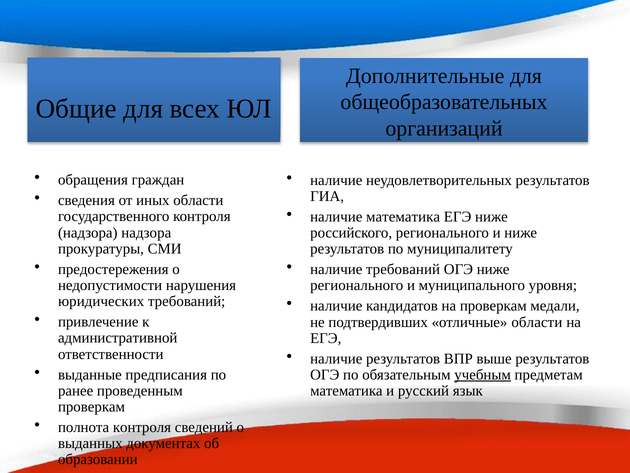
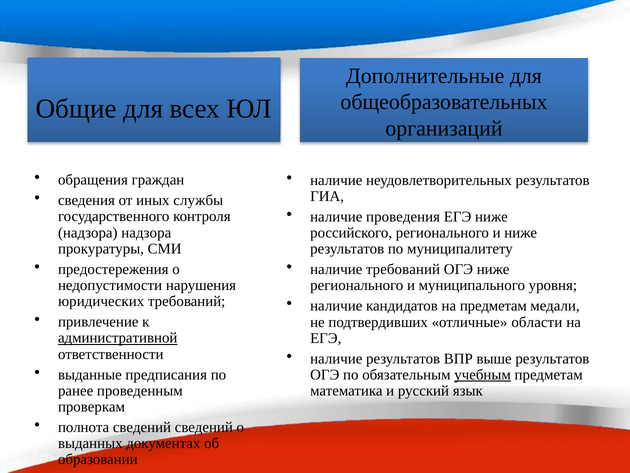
иных области: области -> службы (198, 200)
наличие математика: математика -> проведения (403, 216)
на проверкам: проверкам -> предметам (493, 306)
административной underline: none -> present (118, 338)
полнота контроля: контроля -> сведений (142, 427)
